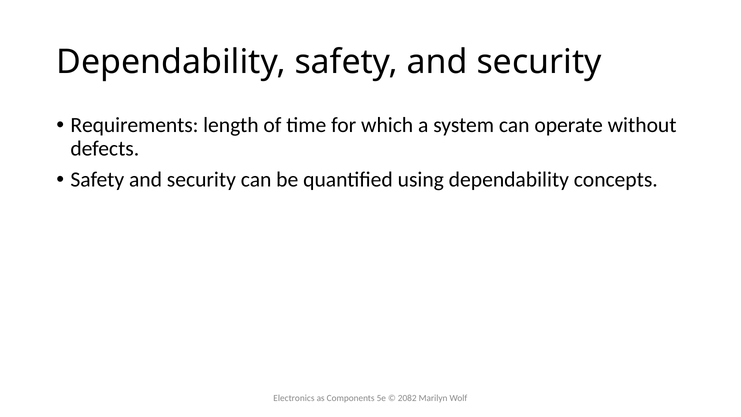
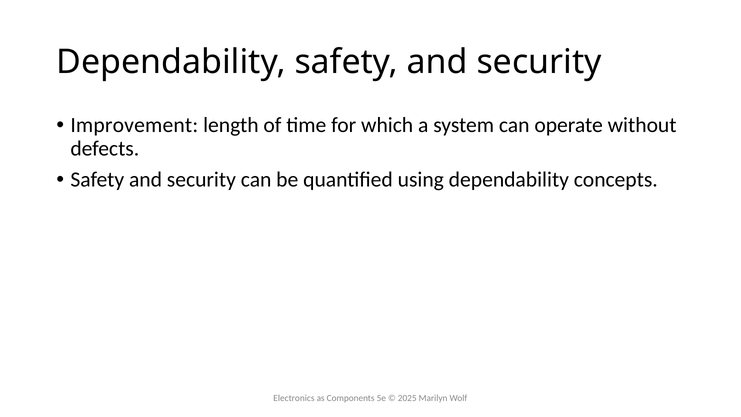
Requirements: Requirements -> Improvement (134, 125)
2082: 2082 -> 2025 (407, 398)
